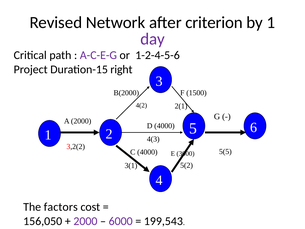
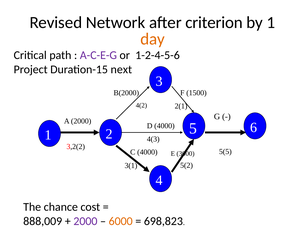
day colour: purple -> orange (153, 39)
right: right -> next (121, 69)
factors: factors -> chance (61, 207)
156,050: 156,050 -> 888,009 (43, 221)
6000 colour: purple -> orange (121, 221)
199,543: 199,543 -> 698,823 (163, 221)
